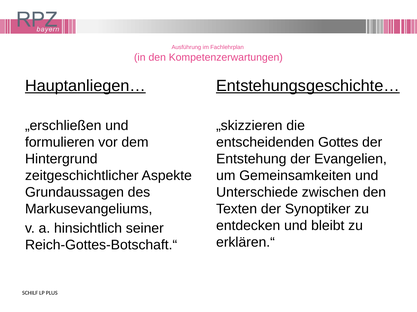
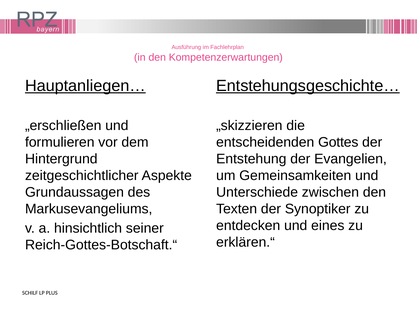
bleibt: bleibt -> eines (328, 226)
